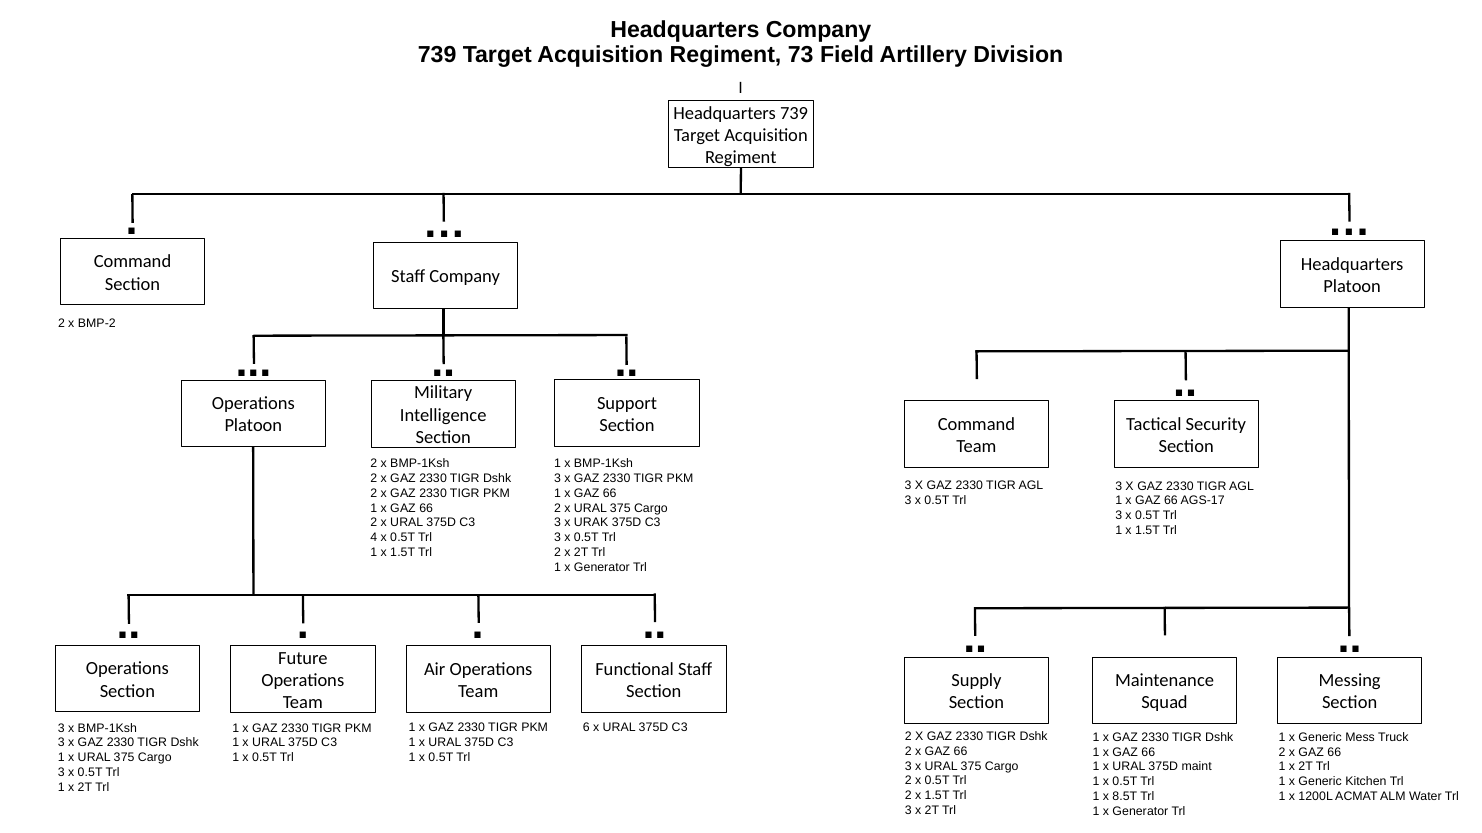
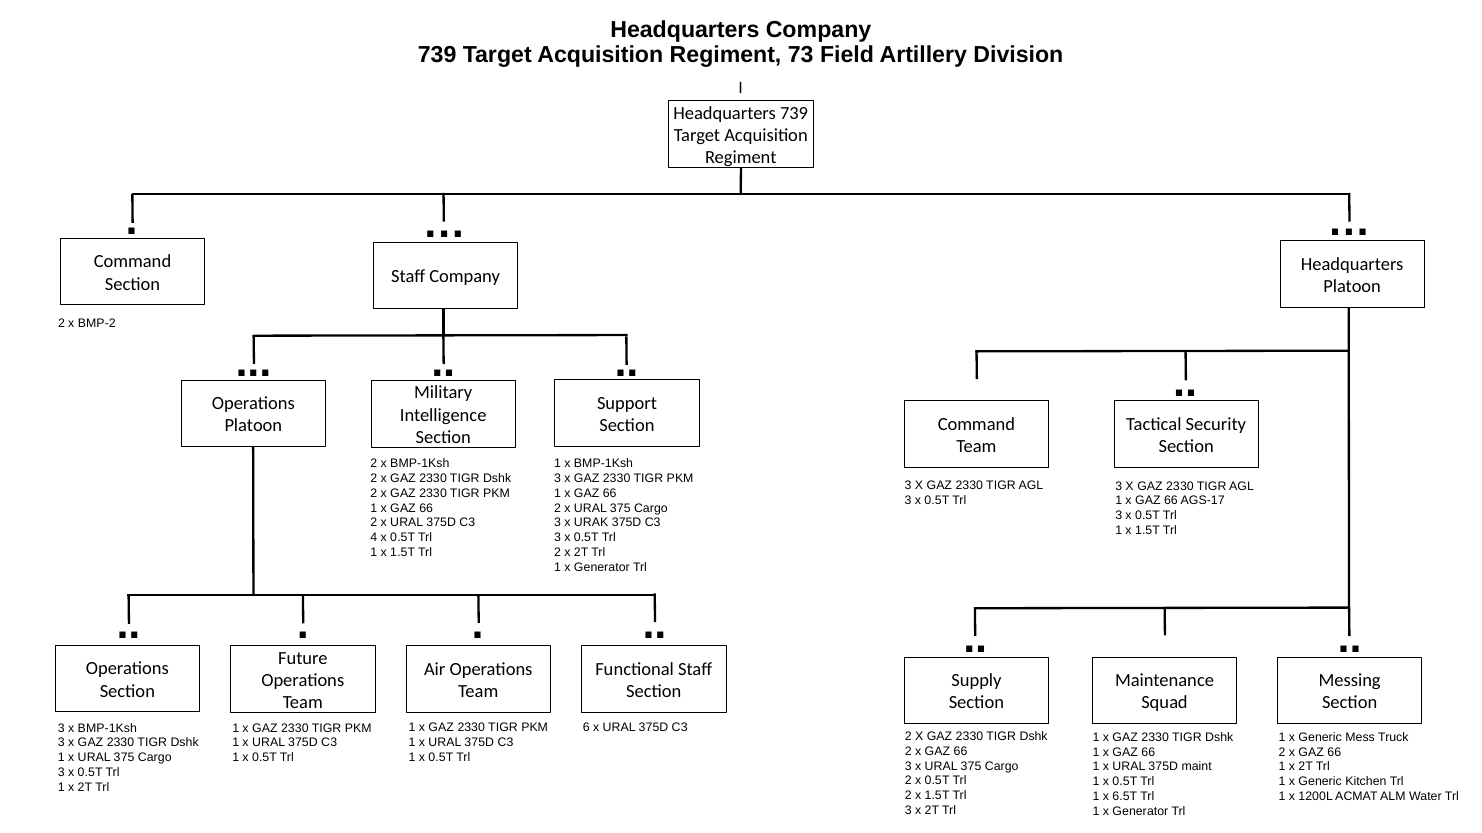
8.5T: 8.5T -> 6.5T (1125, 797)
